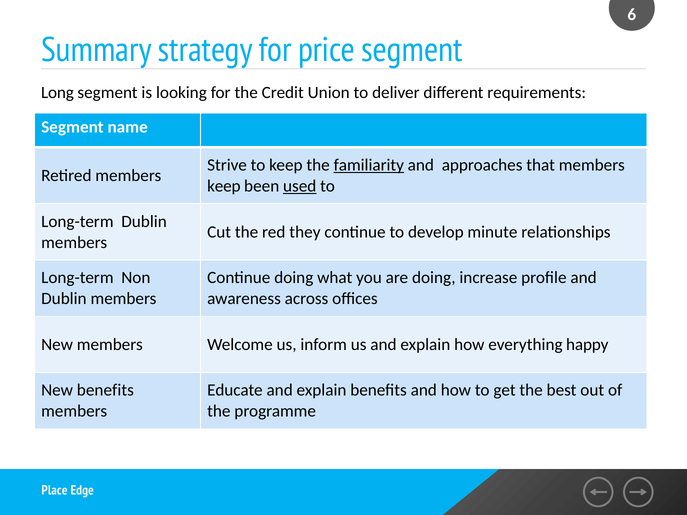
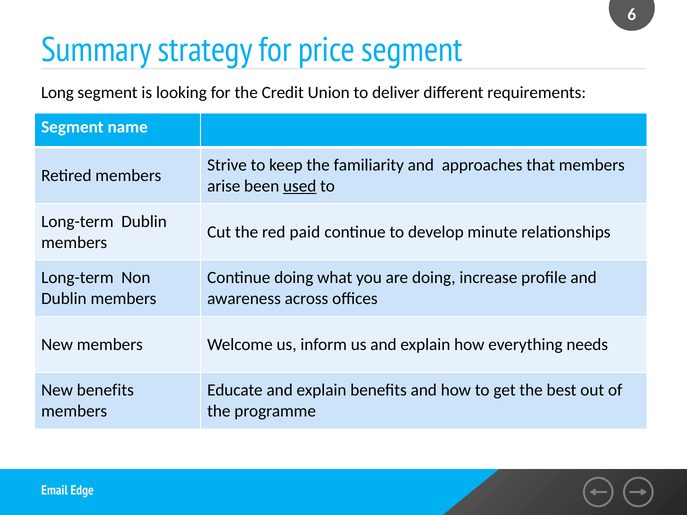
familiarity underline: present -> none (369, 165)
keep: keep -> arise (224, 186)
they: they -> paid (305, 232)
happy: happy -> needs (587, 345)
Place: Place -> Email (54, 490)
